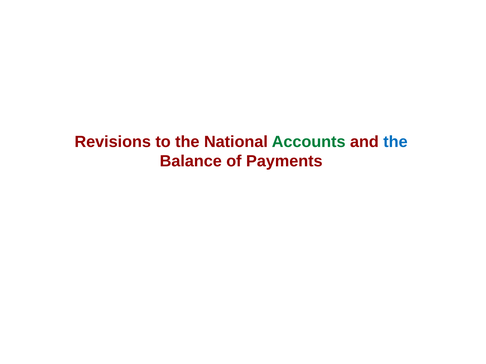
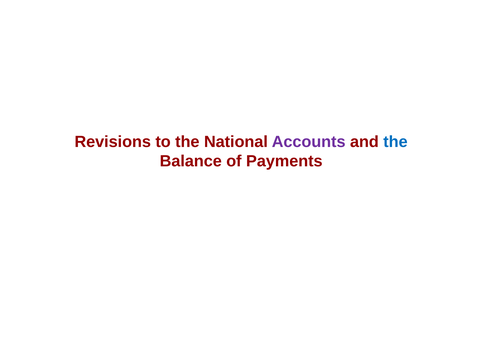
Accounts colour: green -> purple (309, 142)
